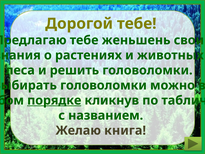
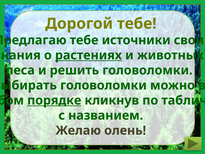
женьшень: женьшень -> источники (136, 40)
растениях underline: none -> present (88, 55)
книга: книга -> олень (125, 130)
